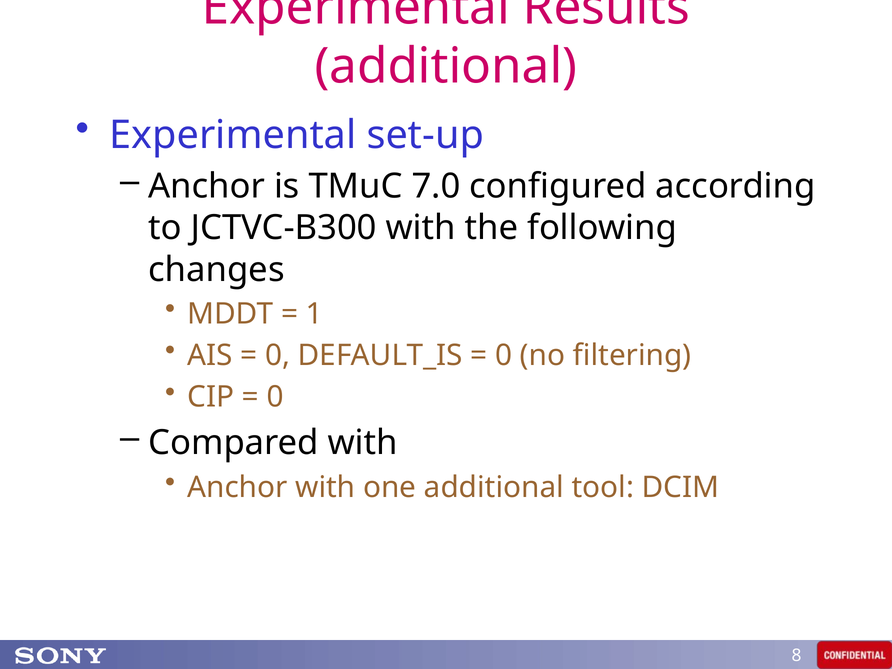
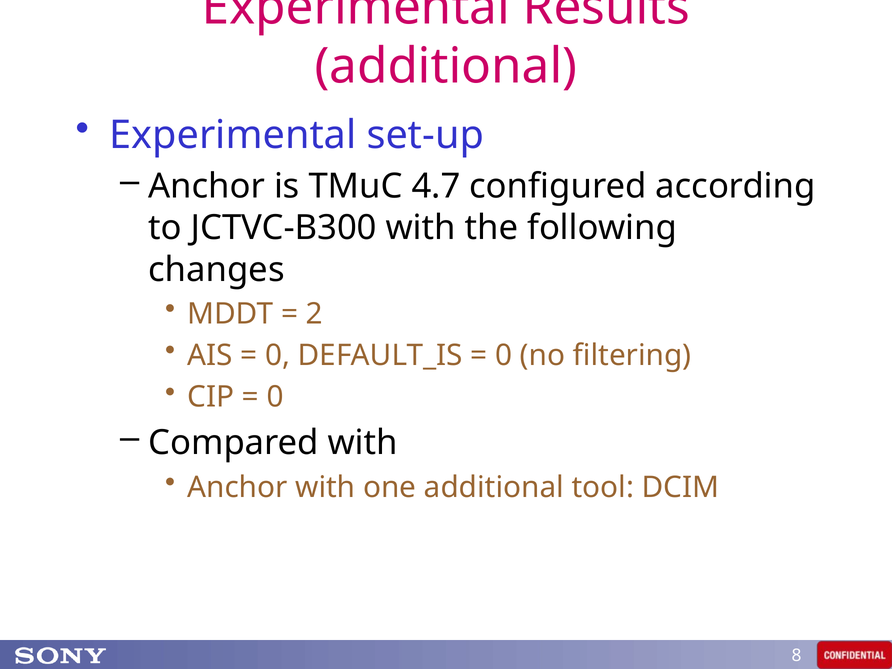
7.0: 7.0 -> 4.7 (436, 186)
1: 1 -> 2 (314, 314)
